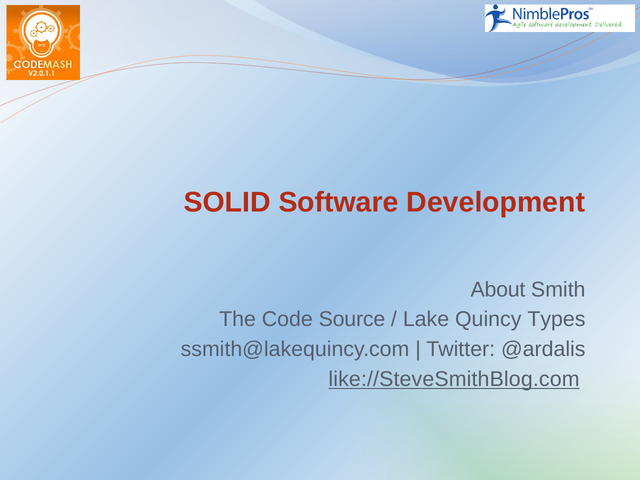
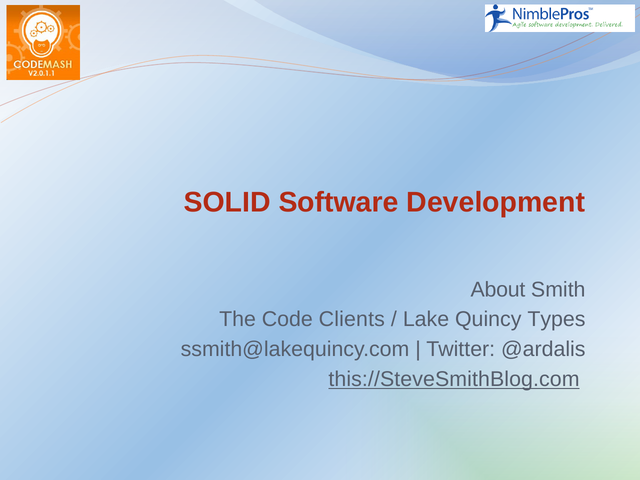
Source: Source -> Clients (352, 319)
like://SteveSmithBlog.com: like://SteveSmithBlog.com -> this://SteveSmithBlog.com (454, 379)
